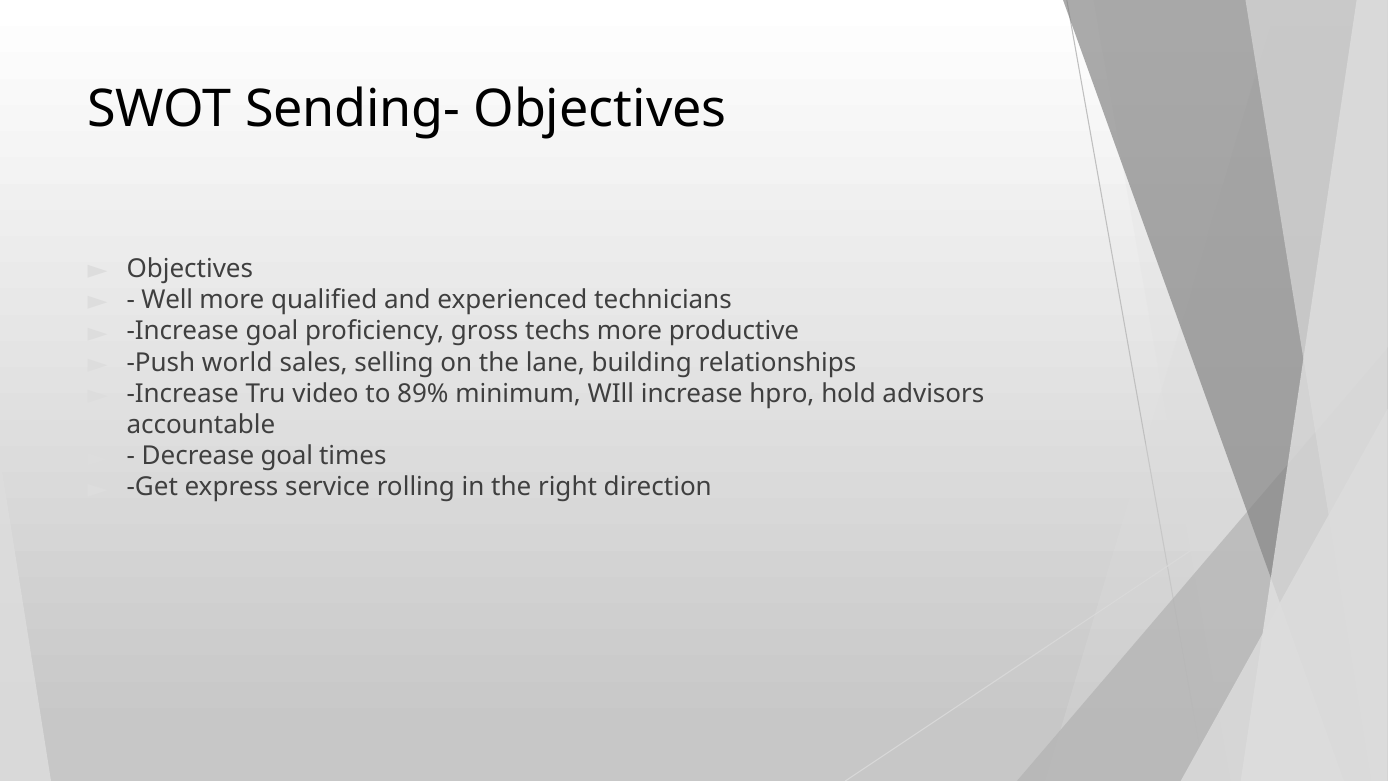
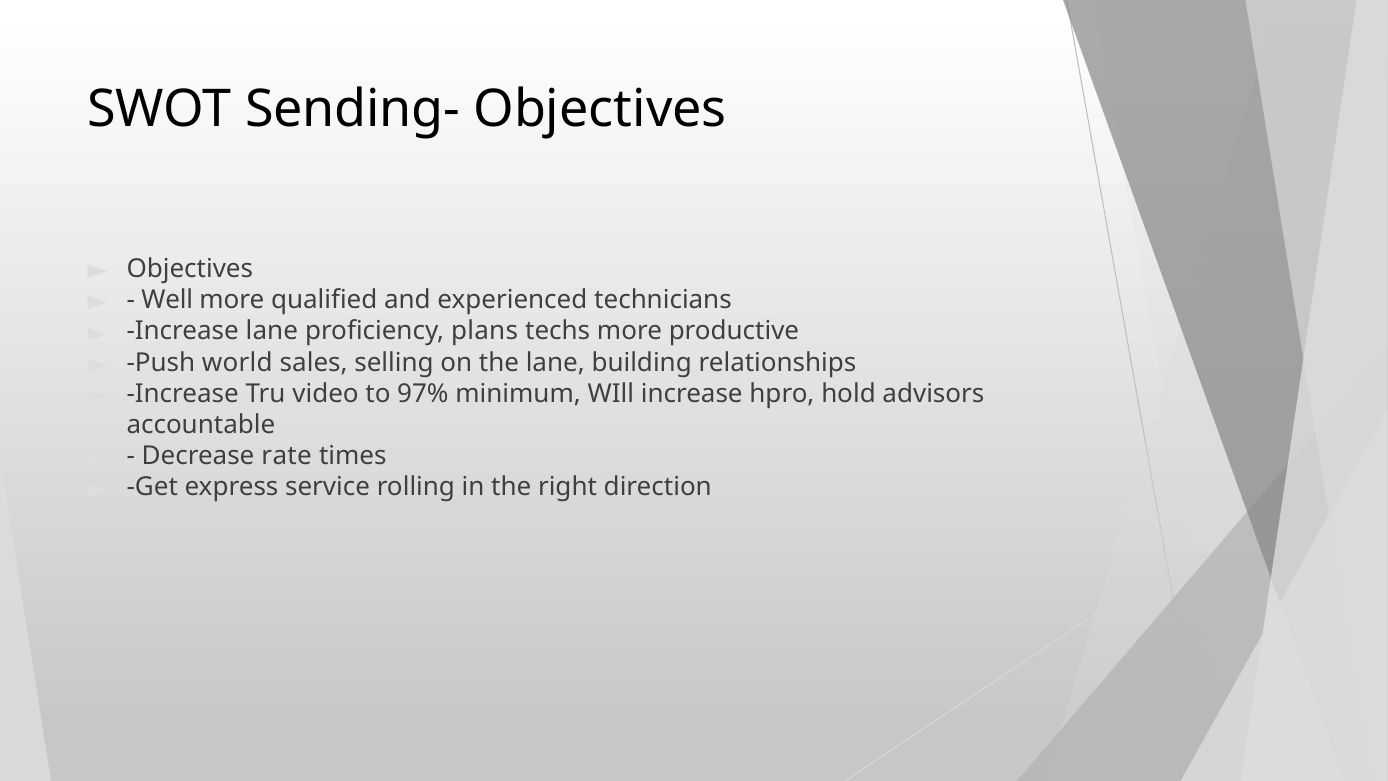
Increase goal: goal -> lane (272, 331)
gross: gross -> plans (485, 331)
89%: 89% -> 97% (423, 394)
Decrease goal: goal -> rate (287, 456)
